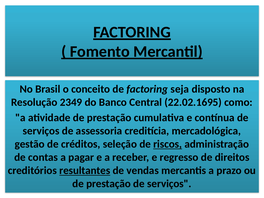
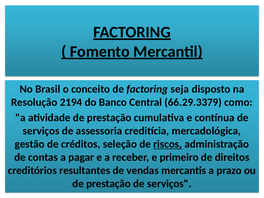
2349: 2349 -> 2194 (71, 102)
22.02.1695: 22.02.1695 -> 66.29.3379 (193, 102)
regresso: regresso -> primeiro (179, 157)
resultantes underline: present -> none (85, 171)
